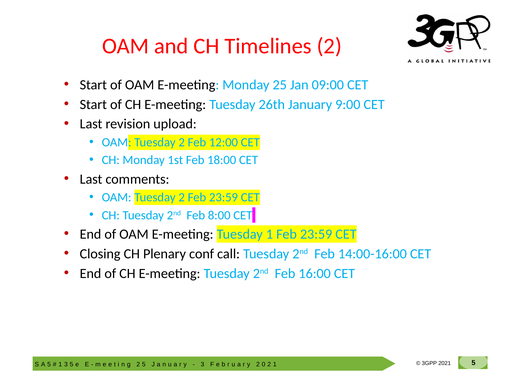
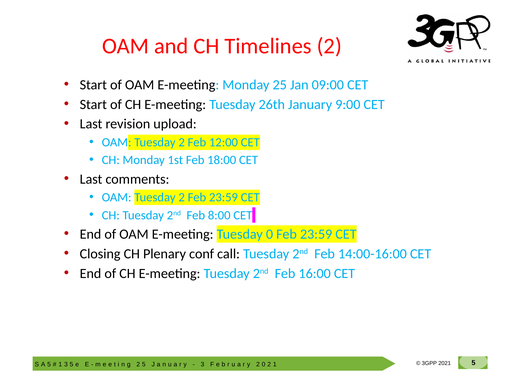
Tuesday 1: 1 -> 0 (270, 234)
